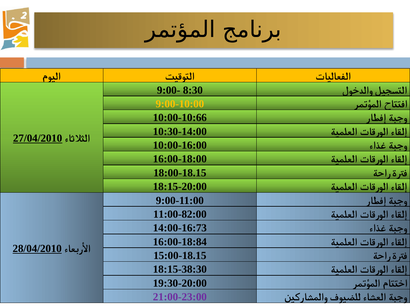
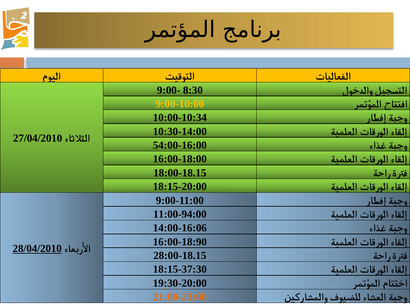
10:00-10:66: 10:00-10:66 -> 10:00-10:34 (180, 117)
27/04/2010 underline: present -> none (38, 138)
10:00-16:00: 10:00-16:00 -> 54:00-16:00 (180, 145)
11:00-82:00: 11:00-82:00 -> 11:00-94:00 (180, 214)
14:00-16:73: 14:00-16:73 -> 14:00-16:06 (180, 228)
16:00-18:84: 16:00-18:84 -> 16:00-18:90 (180, 241)
15:00-18.15: 15:00-18.15 -> 28:00-18.15 (180, 255)
18:15-38:30: 18:15-38:30 -> 18:15-37:30 (180, 269)
21:00-23:00 colour: purple -> orange (180, 296)
